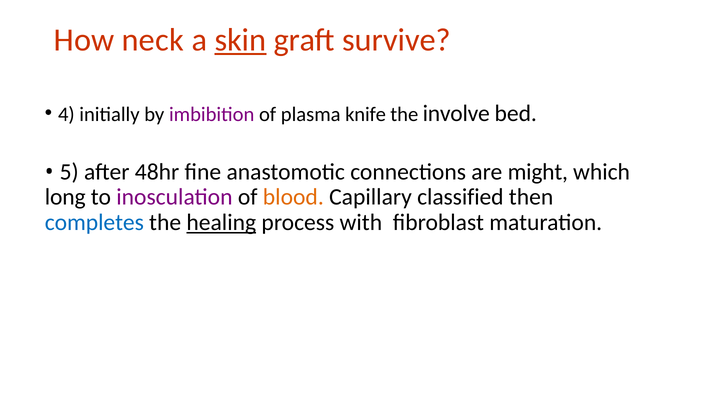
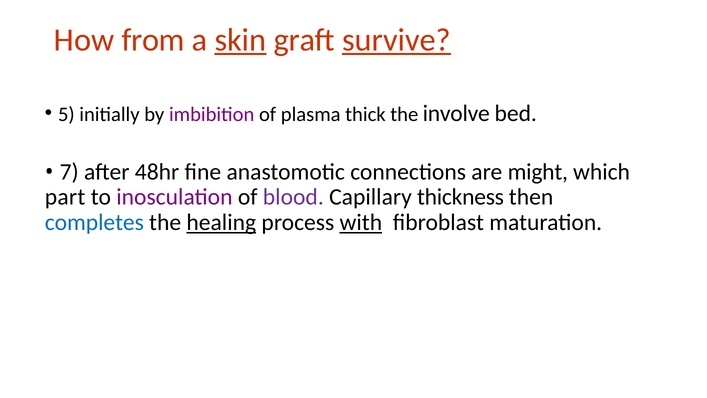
neck: neck -> from (153, 40)
survive underline: none -> present (397, 40)
4: 4 -> 5 (66, 114)
knife: knife -> thick (365, 114)
5: 5 -> 7 (69, 172)
long: long -> part (65, 197)
blood colour: orange -> purple (293, 197)
classified: classified -> thickness (461, 197)
with underline: none -> present (361, 223)
